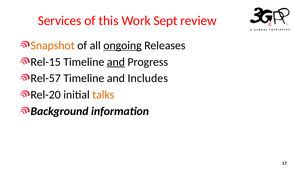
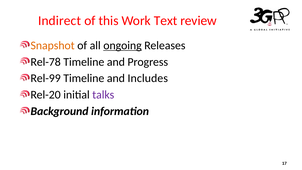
Services: Services -> Indirect (60, 21)
Sept: Sept -> Text (166, 21)
Rel-15: Rel-15 -> Rel-78 (46, 62)
and underline: present -> none (116, 62)
Rel-57: Rel-57 -> Rel-99 (46, 78)
talks colour: orange -> purple (103, 95)
